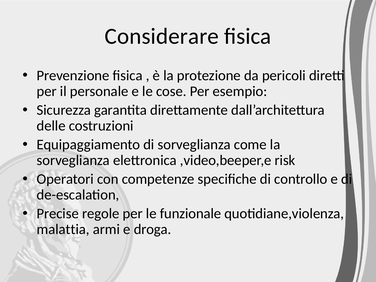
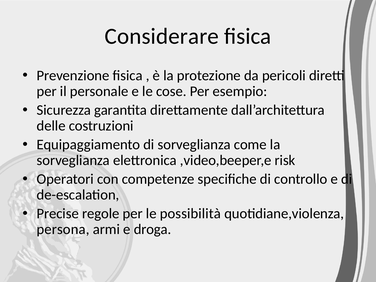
funzionale: funzionale -> possibilità (190, 214)
malattia: malattia -> persona (63, 229)
